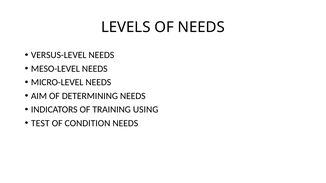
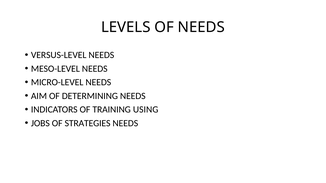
TEST: TEST -> JOBS (40, 123)
CONDITION: CONDITION -> STRATEGIES (88, 123)
